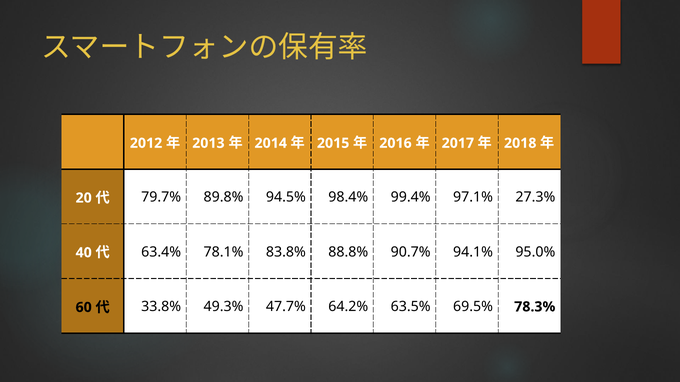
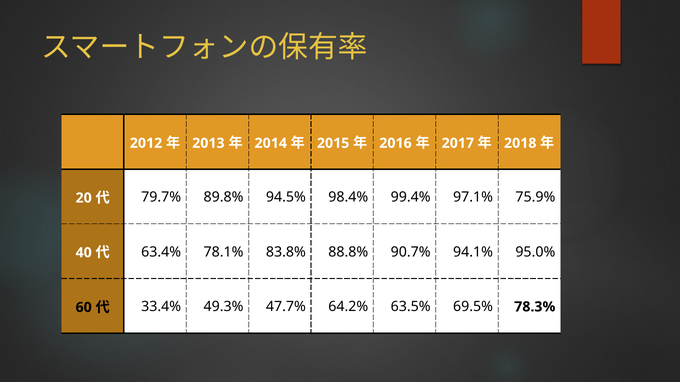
27.3%: 27.3% -> 75.9% (535, 198)
33.8%: 33.8% -> 33.4% (161, 307)
